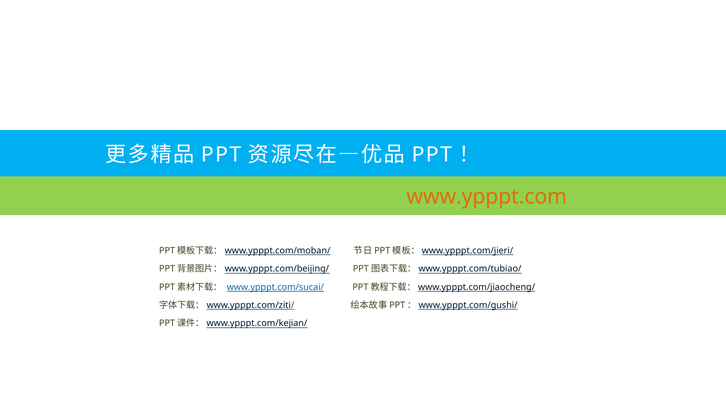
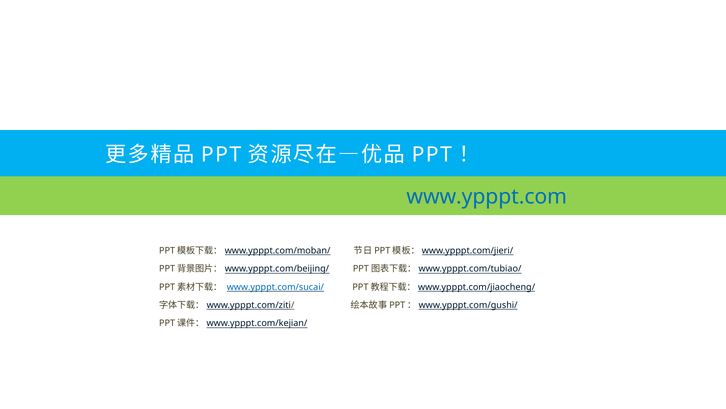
www.ypppt.com colour: orange -> blue (487, 197)
